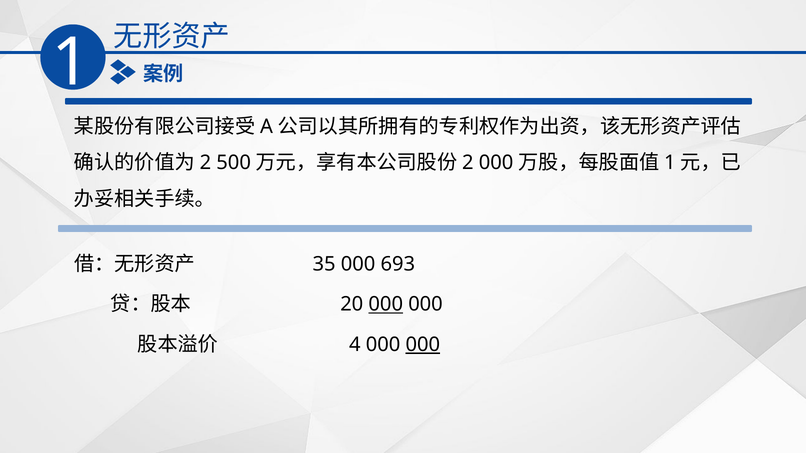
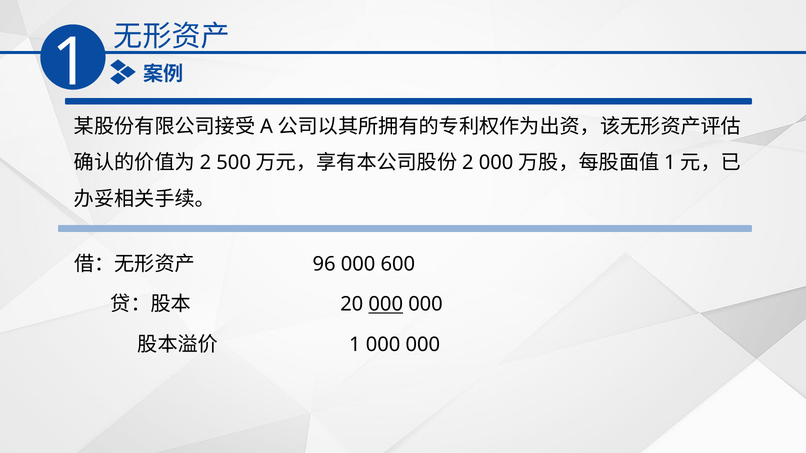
35: 35 -> 96 (324, 264)
693: 693 -> 600 (398, 264)
4: 4 -> 1 (355, 345)
000 underline: present -> none (423, 345)
